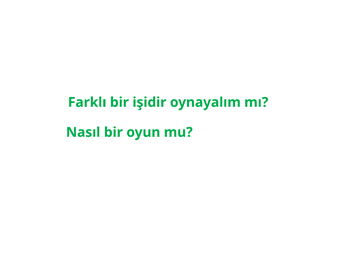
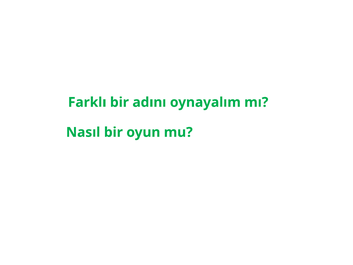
işidir: işidir -> adını (149, 102)
